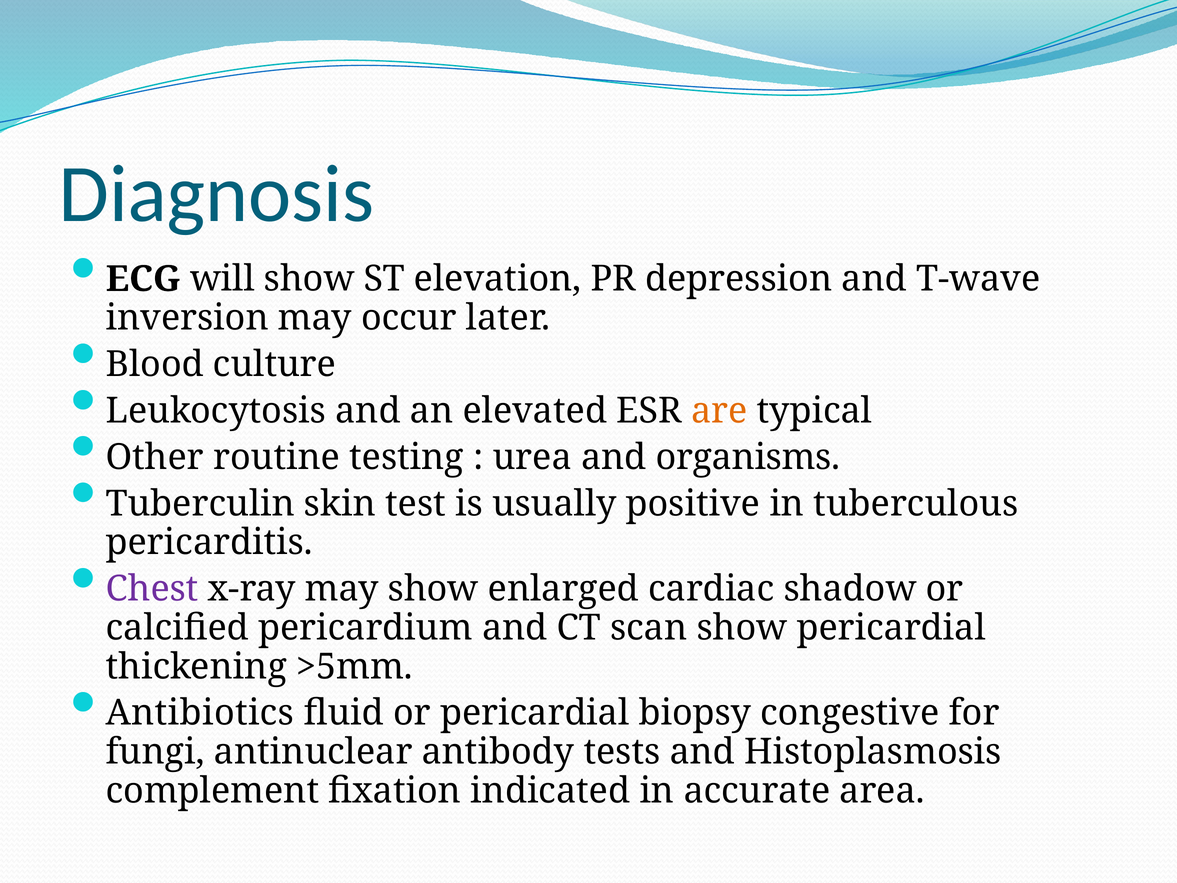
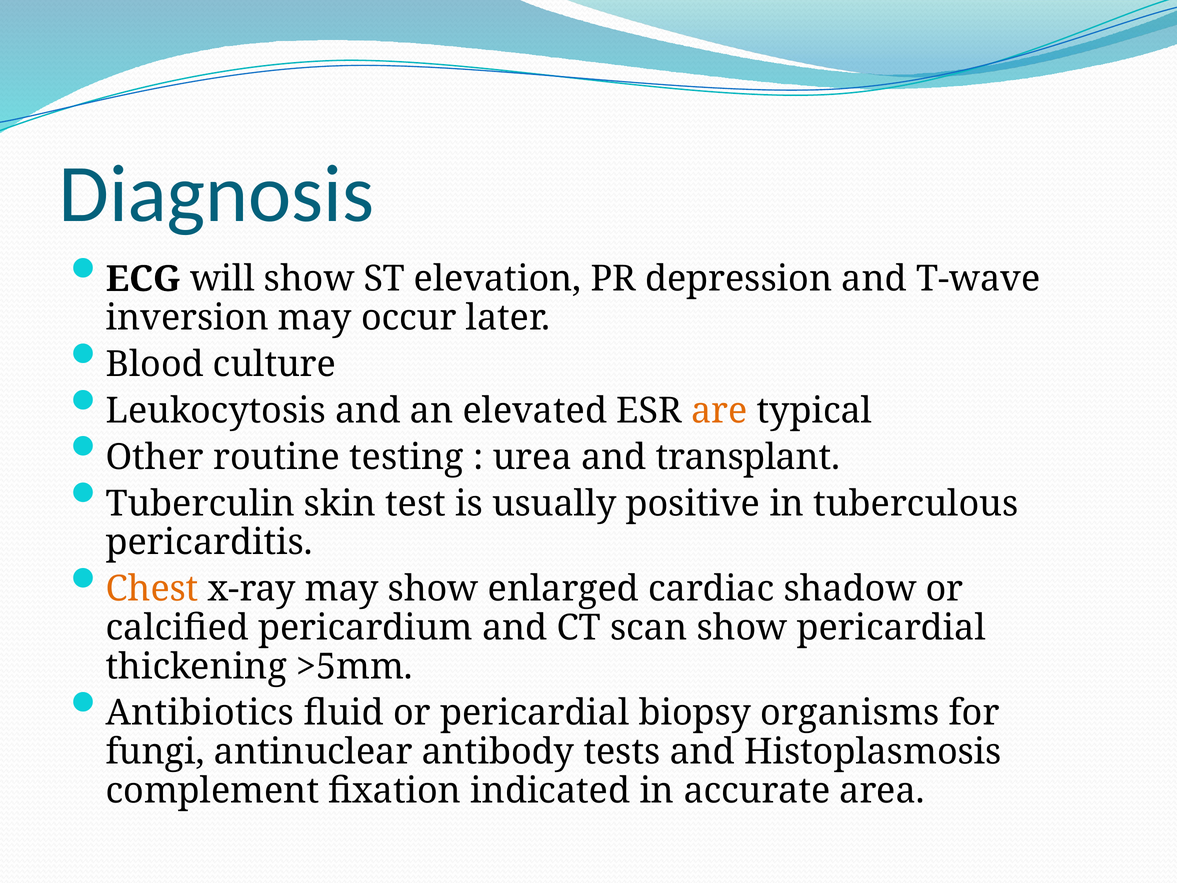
organisms: organisms -> transplant (748, 457)
Chest colour: purple -> orange (152, 589)
congestive: congestive -> organisms (850, 713)
